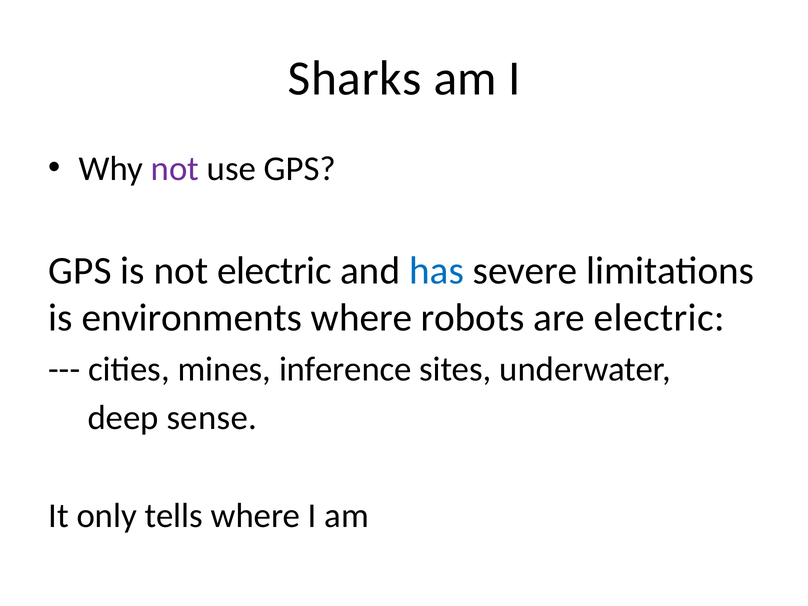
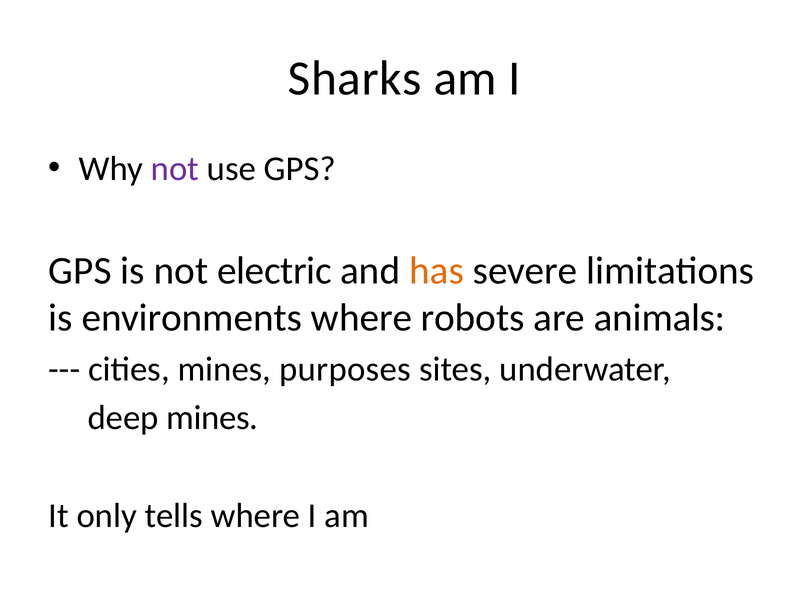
has colour: blue -> orange (437, 271)
are electric: electric -> animals (660, 318)
inference: inference -> purposes (345, 369)
deep sense: sense -> mines (212, 418)
